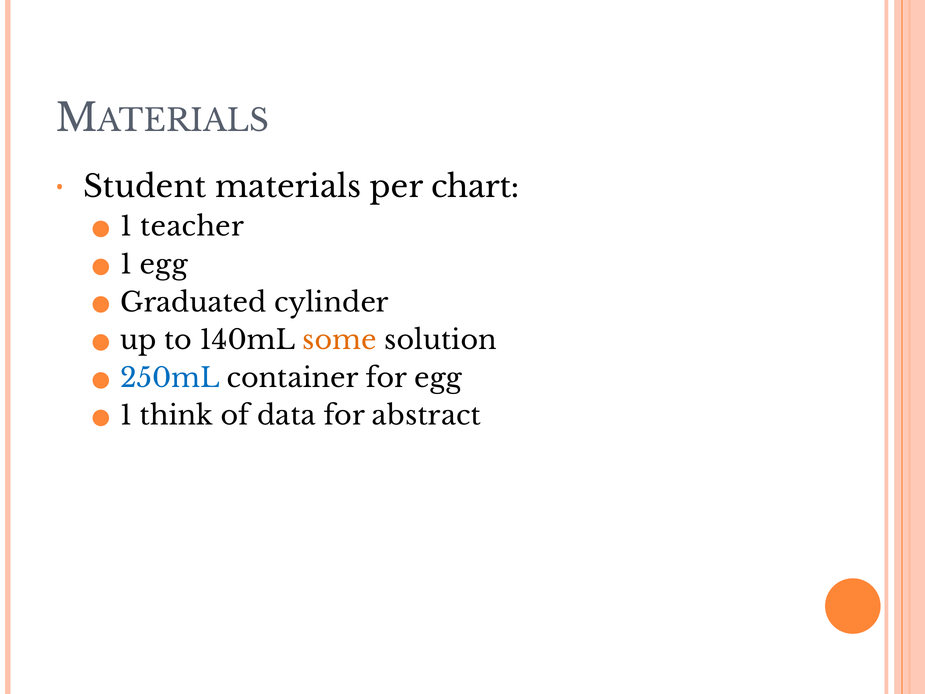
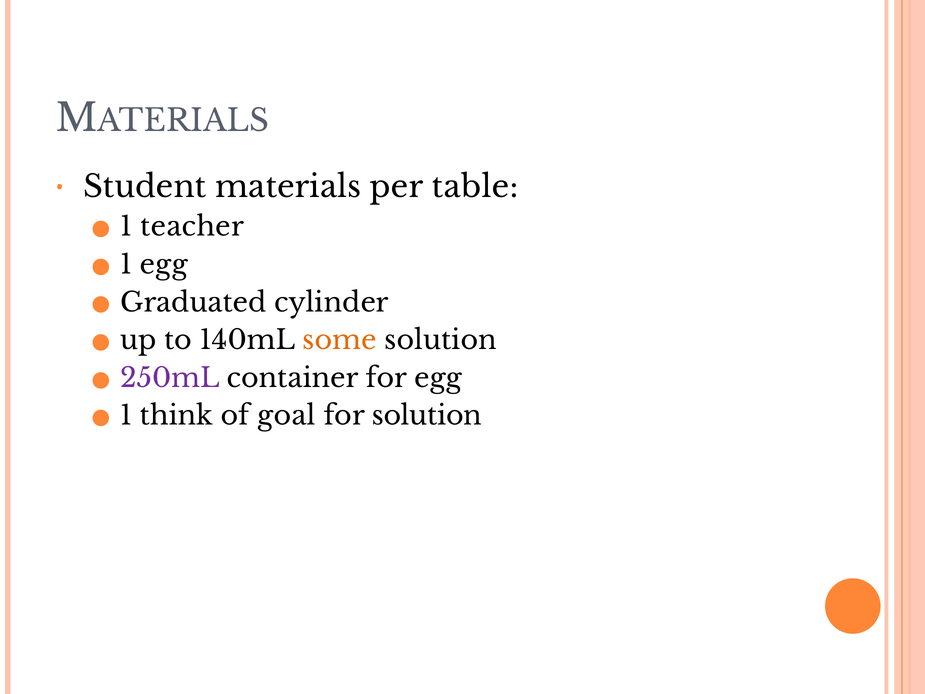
chart: chart -> table (475, 187)
250mL colour: blue -> purple (170, 378)
data: data -> goal (286, 416)
for abstract: abstract -> solution (427, 416)
